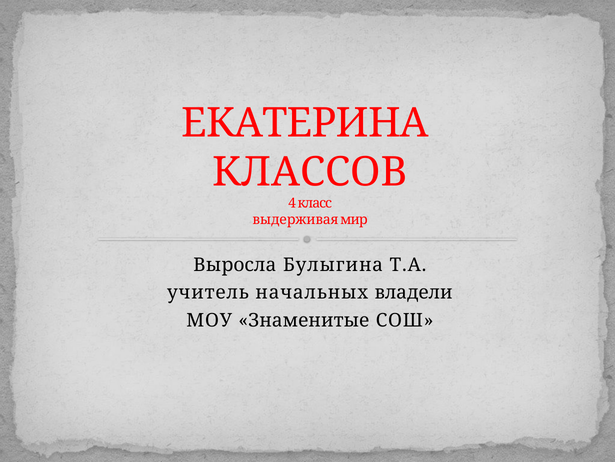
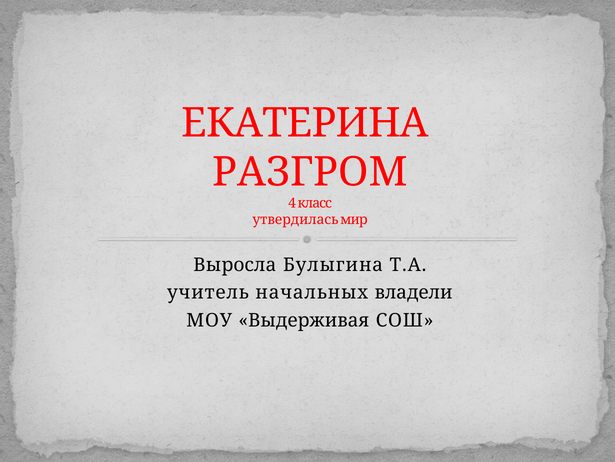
КЛАССОВ: КЛАССОВ -> РАЗГРОМ (310, 172)
выдерживая: выдерживая -> утвердилась (295, 219)
Знаменитые: Знаменитые -> Выдерживая (304, 320)
